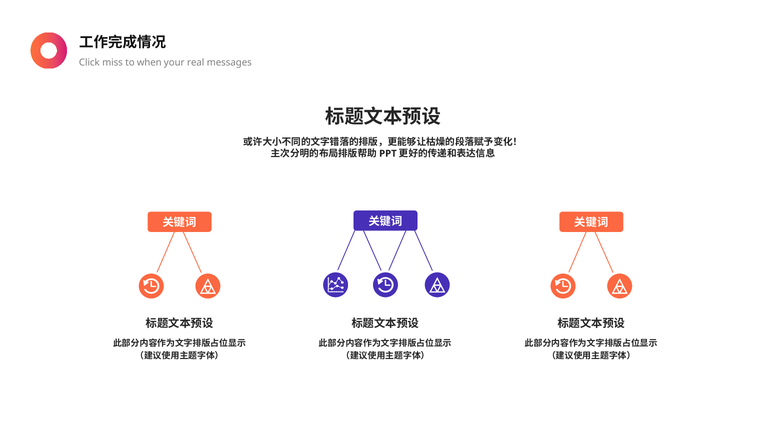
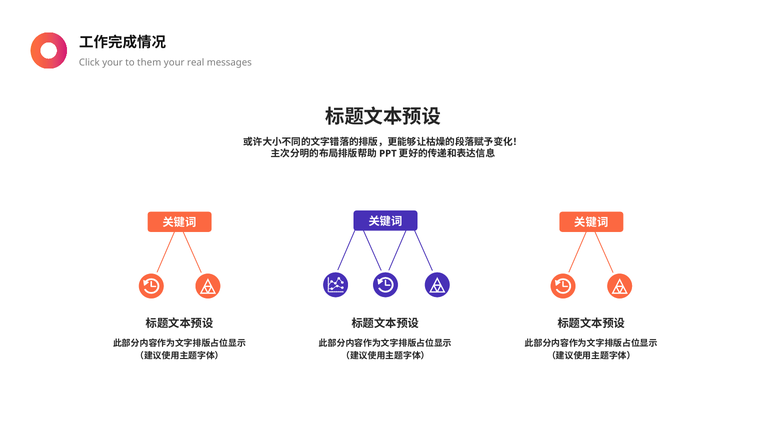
Click miss: miss -> your (113, 63)
when: when -> them (149, 63)
